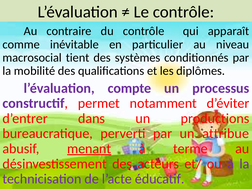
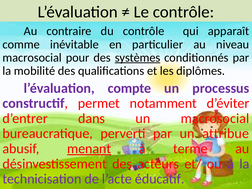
tient: tient -> pour (78, 58)
systèmes underline: none -> present (138, 58)
un productions: productions -> macrosocial (215, 118)
